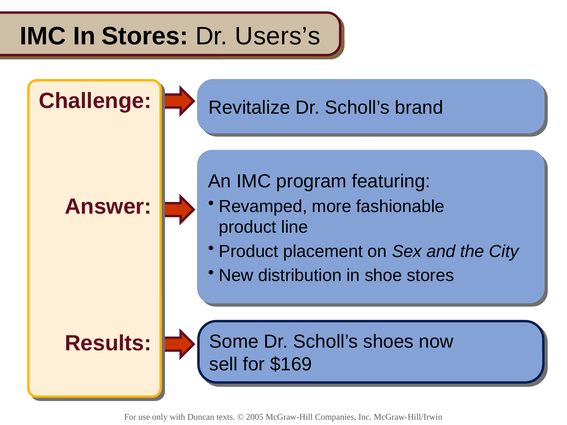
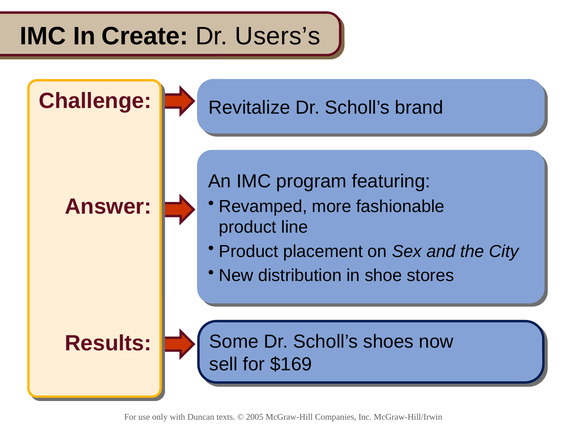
In Stores: Stores -> Create (145, 36)
